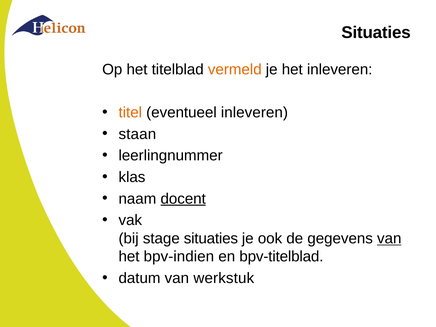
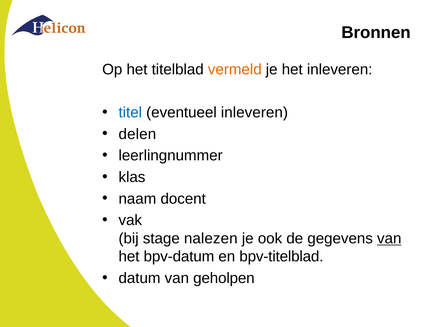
Situaties: Situaties -> Bronnen (376, 32)
titel colour: orange -> blue (130, 113)
staan: staan -> delen (137, 134)
docent underline: present -> none (183, 199)
stage situaties: situaties -> nalezen (211, 238)
bpv-indien: bpv-indien -> bpv-datum (179, 257)
werkstuk: werkstuk -> geholpen (224, 278)
